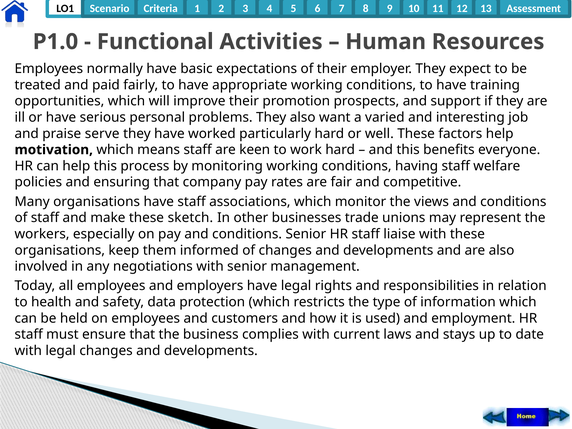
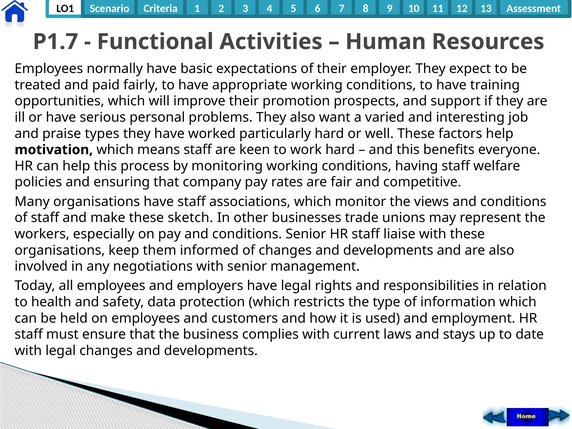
P1.0: P1.0 -> P1.7 (55, 42)
serve: serve -> types (102, 134)
